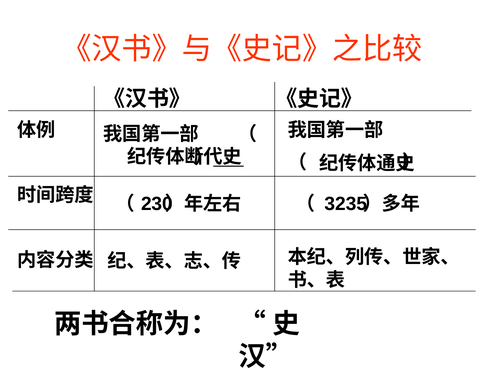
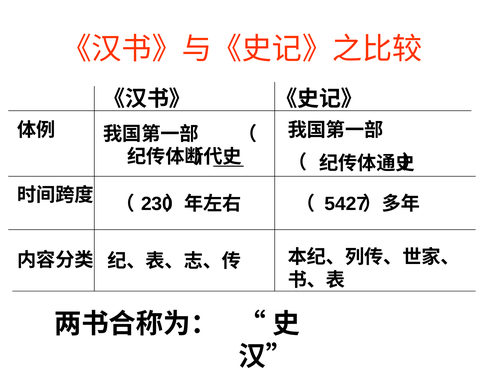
3235: 3235 -> 5427 (346, 204)
